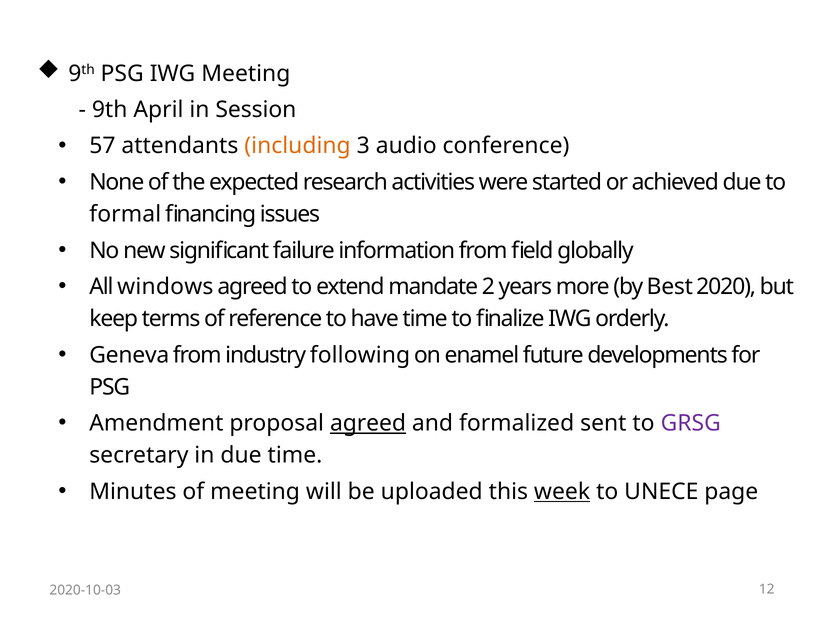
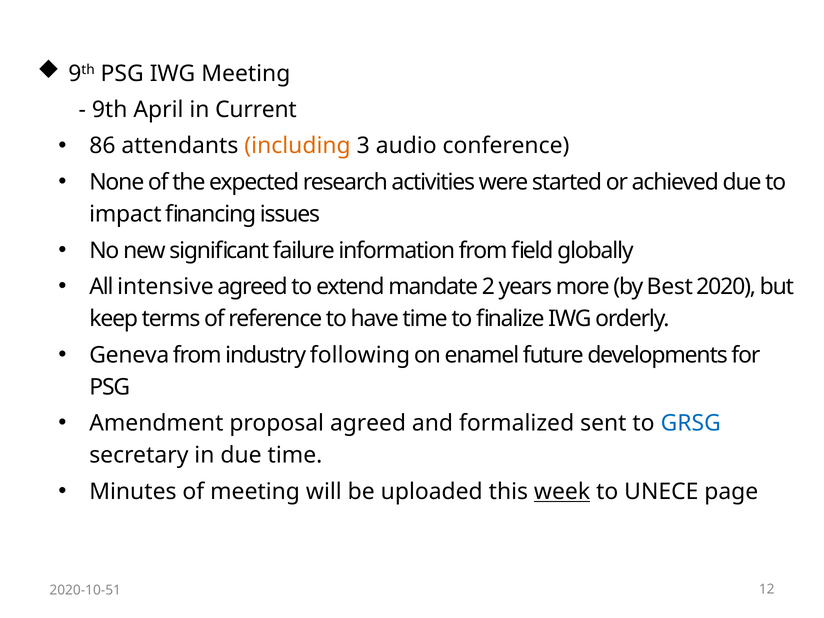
Session: Session -> Current (256, 110)
57: 57 -> 86 (102, 146)
formal: formal -> impact (125, 214)
windows: windows -> intensive (165, 287)
agreed underline: present -> none (368, 423)
GRSG colour: purple -> blue (691, 423)
2020-10-03: 2020-10-03 -> 2020-10-51 (85, 590)
